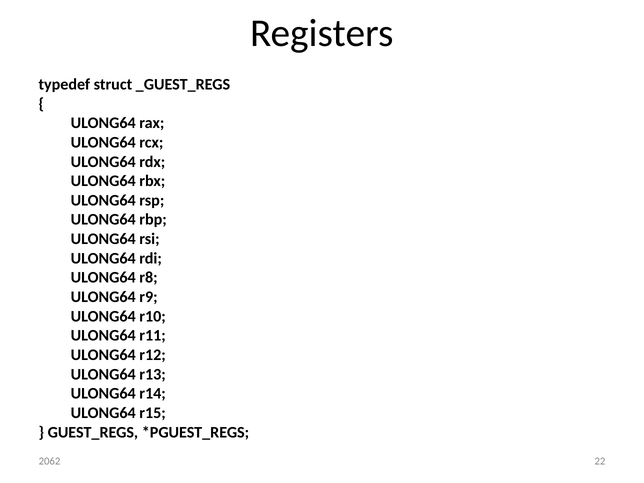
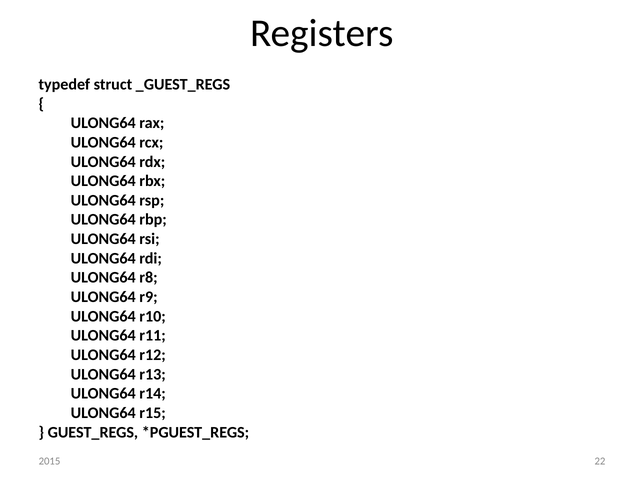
2062: 2062 -> 2015 (49, 461)
